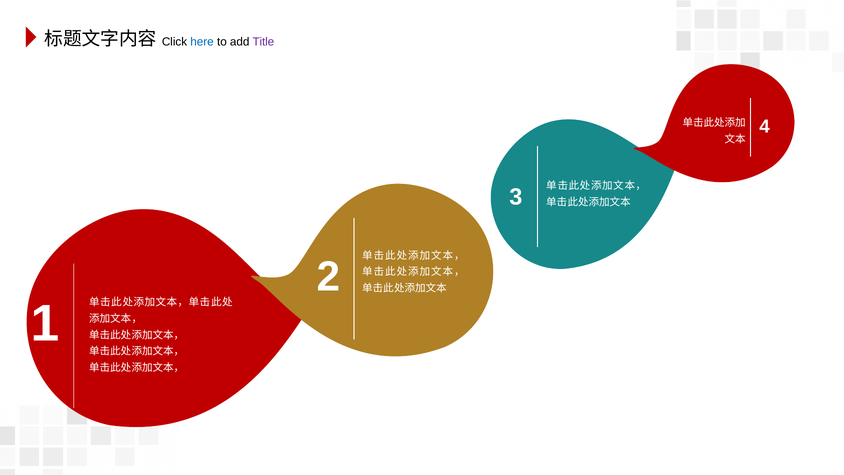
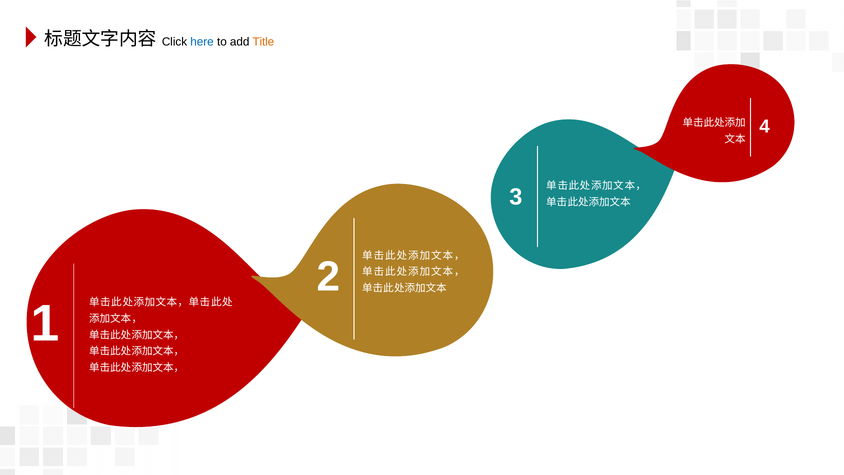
Title colour: purple -> orange (263, 42)
